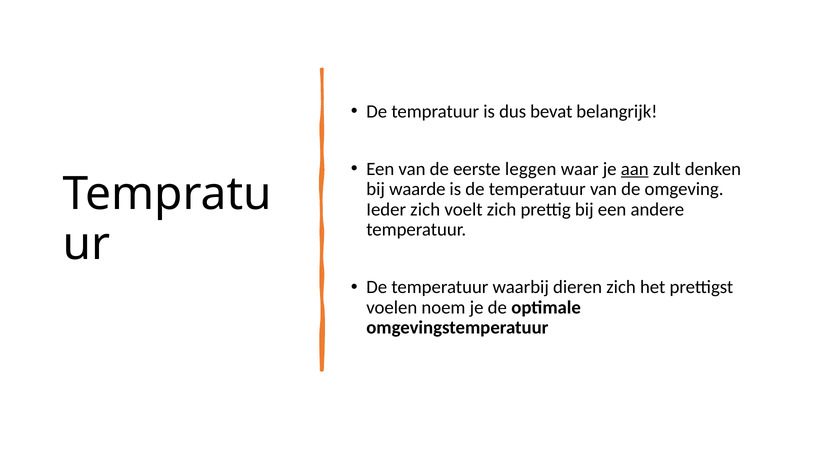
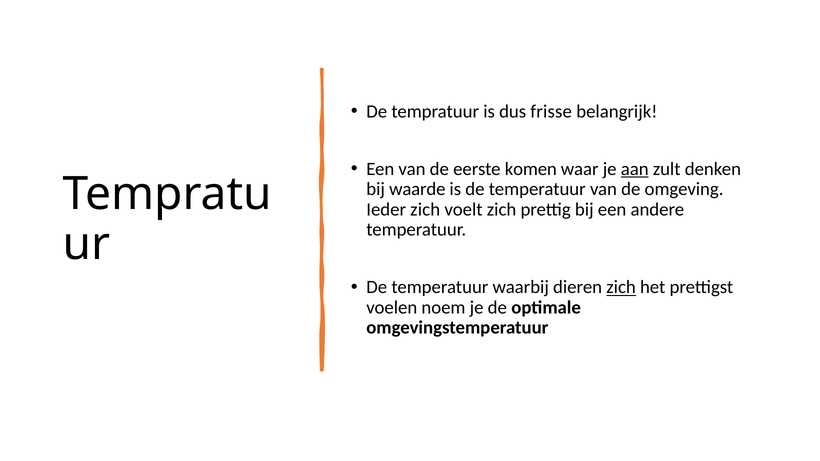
bevat: bevat -> frisse (551, 111)
leggen: leggen -> komen (531, 169)
zich underline: none -> present (621, 287)
